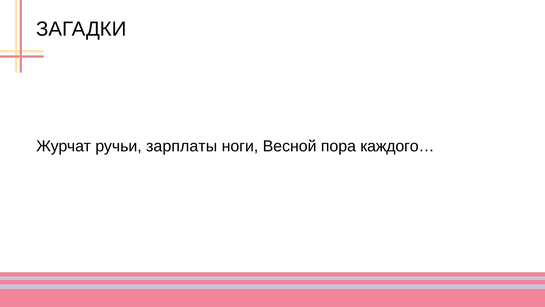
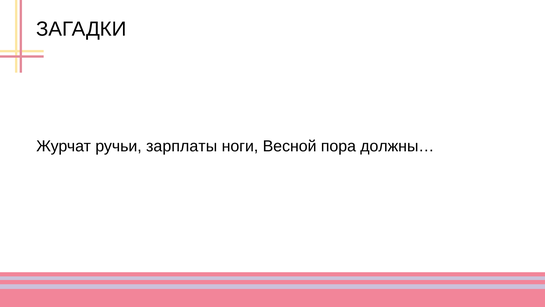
каждого…: каждого… -> должны… (397, 146)
